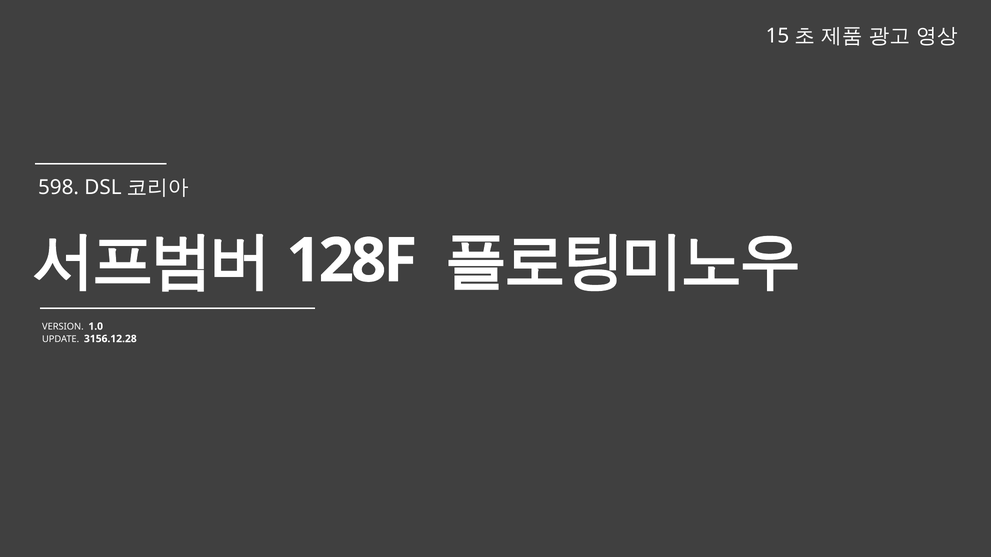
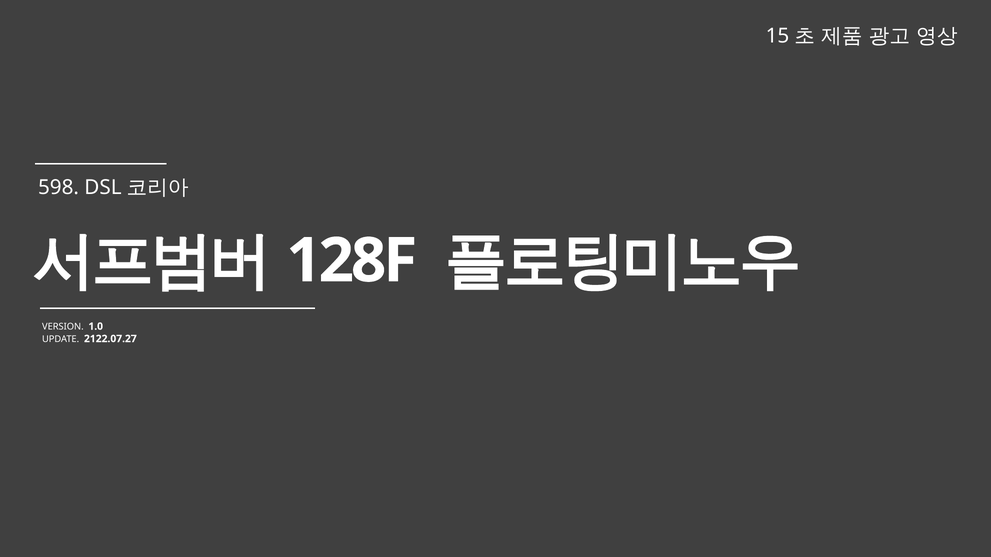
3156.12.28: 3156.12.28 -> 2122.07.27 (110, 339)
